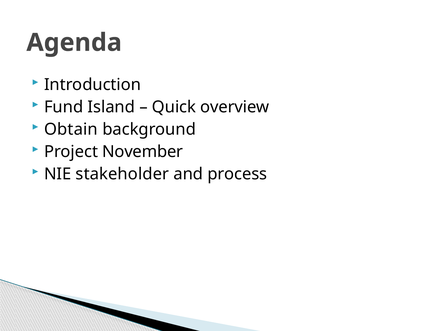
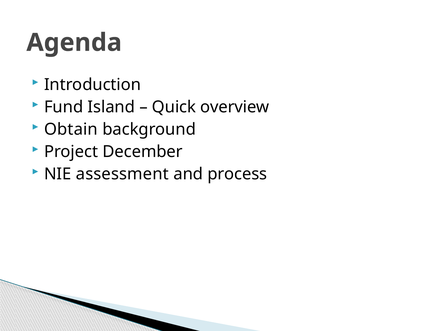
November: November -> December (143, 152)
stakeholder: stakeholder -> assessment (122, 174)
